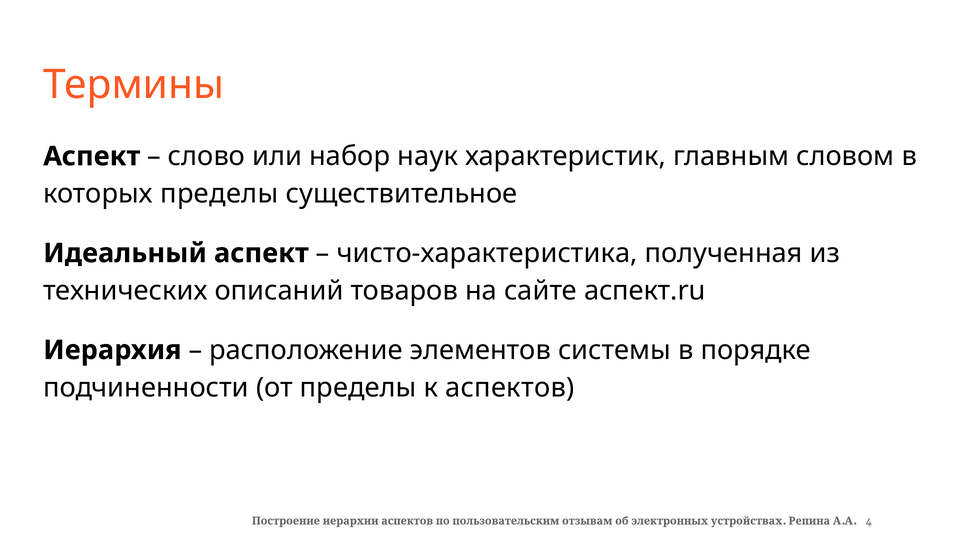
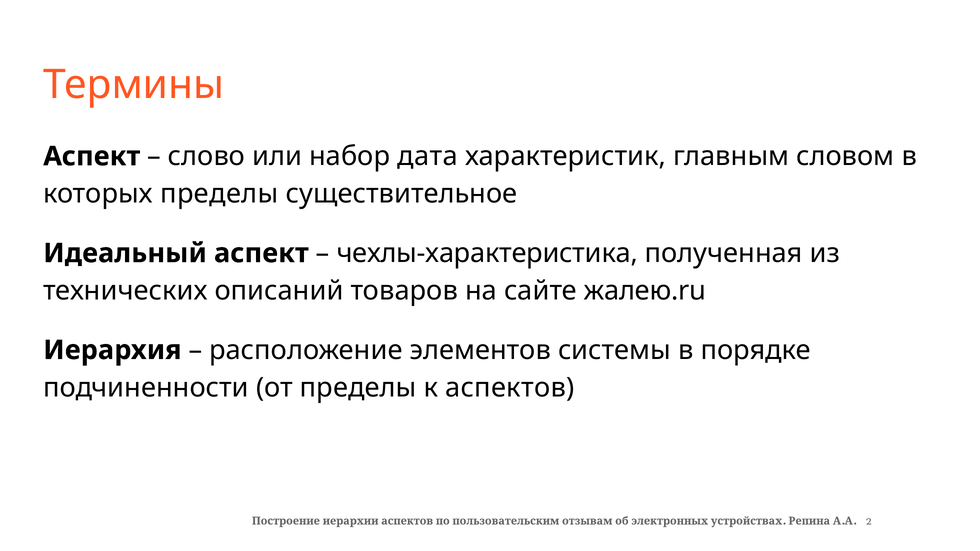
наук: наук -> дата (428, 156)
чисто-характеристика: чисто-характеристика -> чехлы-характеристика (487, 253)
аспект.ru: аспект.ru -> жалею.ru (645, 291)
4: 4 -> 2 (869, 521)
